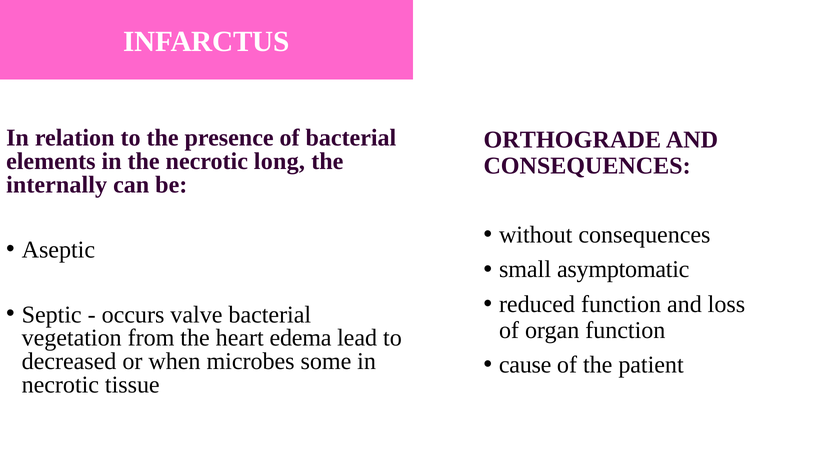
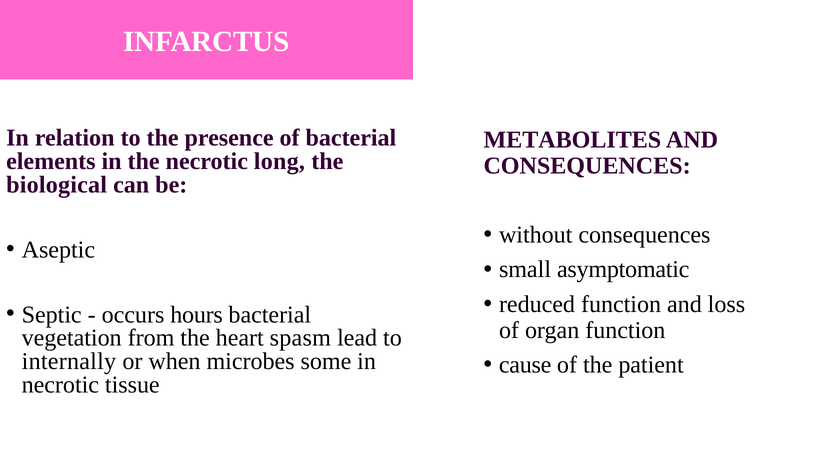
ORTHOGRADE: ORTHOGRADE -> METABOLITES (572, 140)
internally: internally -> biological (57, 184)
valve: valve -> hours (197, 314)
edema: edema -> spasm (300, 338)
decreased: decreased -> internally (69, 361)
